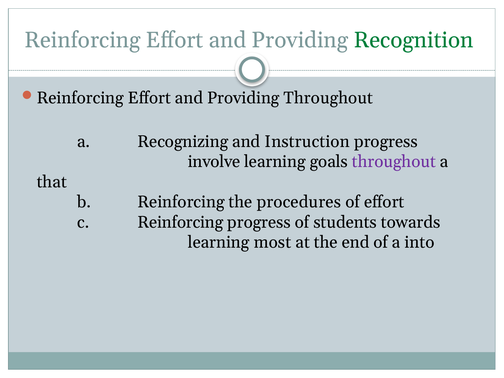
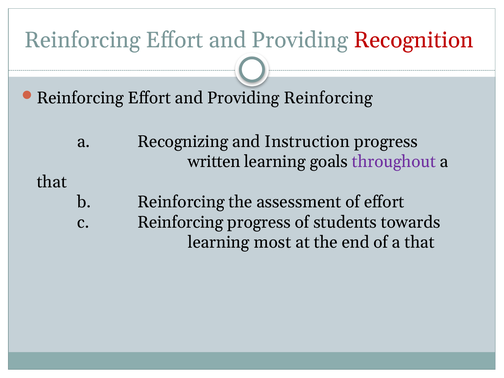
Recognition colour: green -> red (414, 40)
Providing Throughout: Throughout -> Reinforcing (328, 98)
involve: involve -> written (214, 162)
procedures: procedures -> assessment (299, 202)
of a into: into -> that (420, 242)
